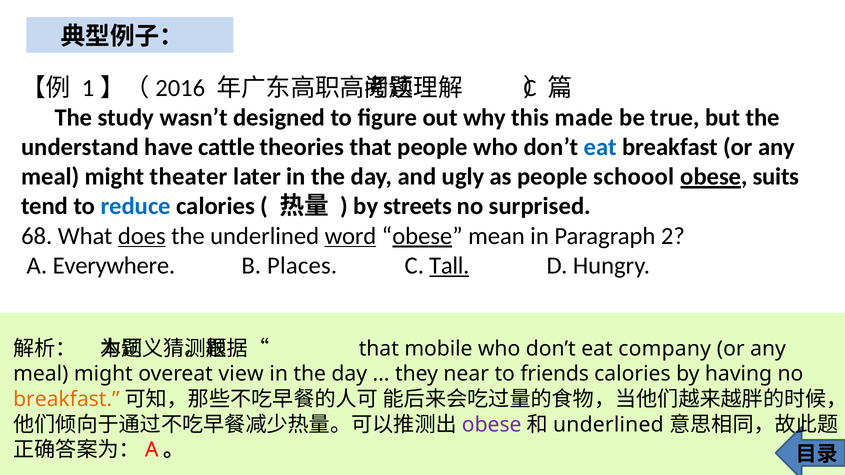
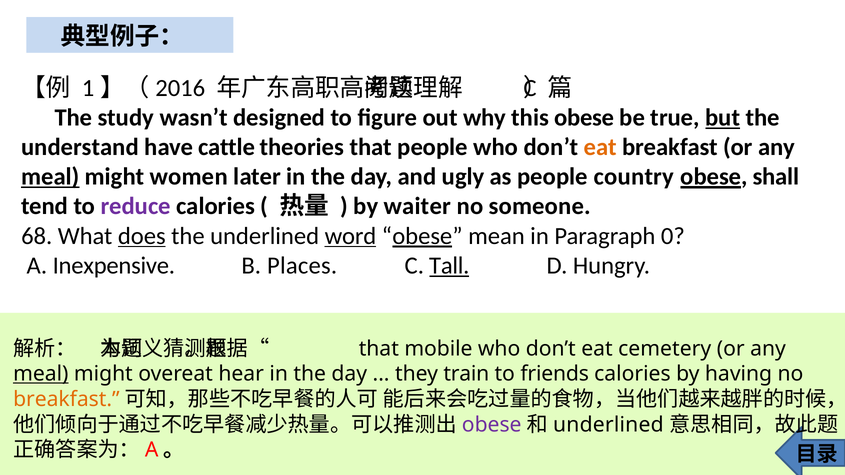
this made: made -> obese (584, 118)
but underline: none -> present (723, 118)
eat colour: blue -> orange (600, 147)
meal underline: none -> present (50, 177)
theater: theater -> women (189, 177)
schoool: schoool -> country (634, 177)
suits: suits -> shall (776, 177)
reduce colour: blue -> purple (136, 206)
streets: streets -> waiter (417, 206)
surprised: surprised -> someone (540, 206)
2: 2 -> 0 (673, 236)
Everywhere: Everywhere -> Inexpensive (114, 266)
company: company -> cemetery (665, 349)
meal underline: none -> present (41, 374)
view: view -> hear (241, 374)
near: near -> train (466, 374)
